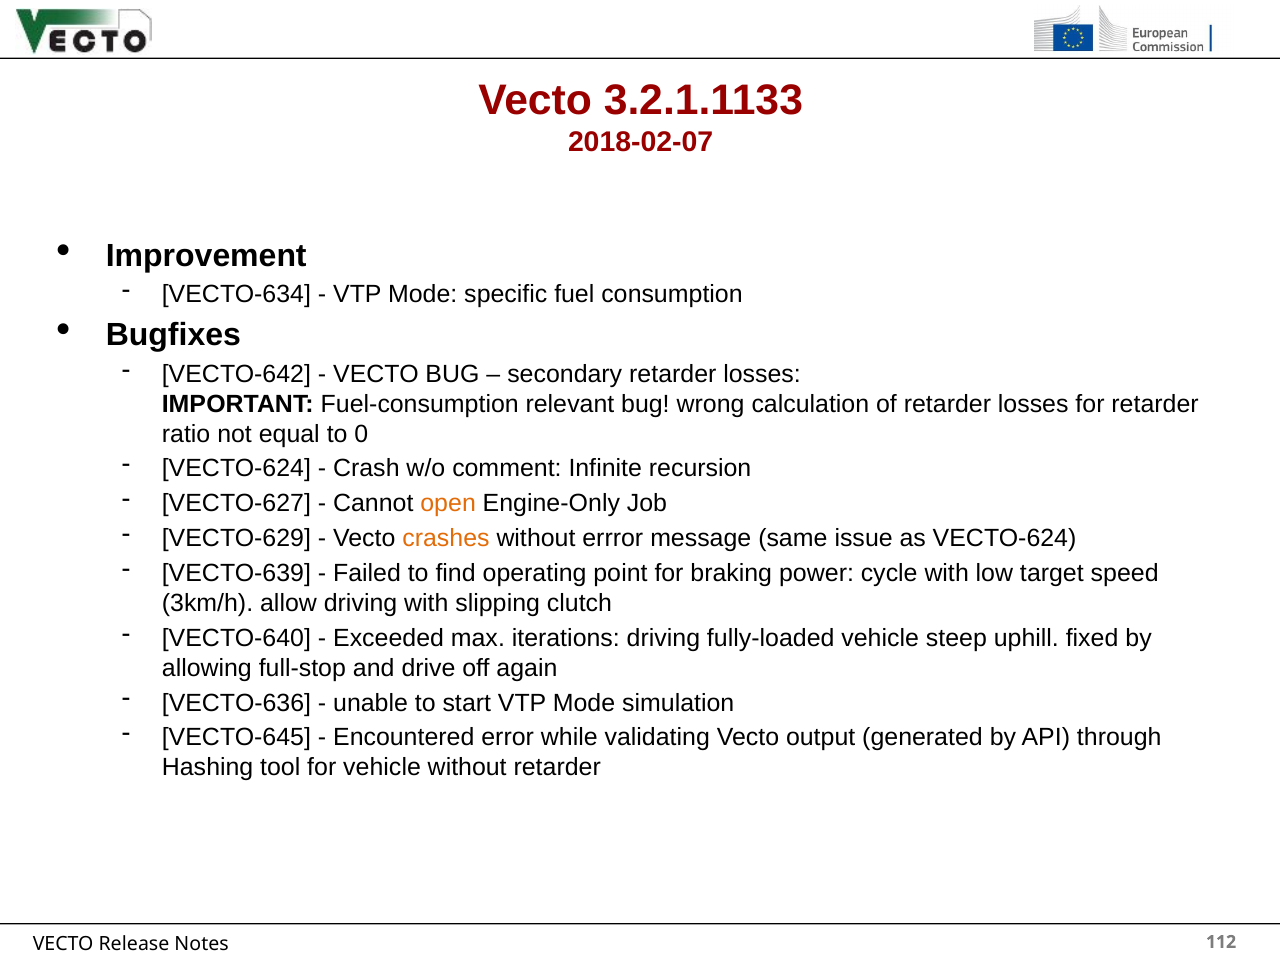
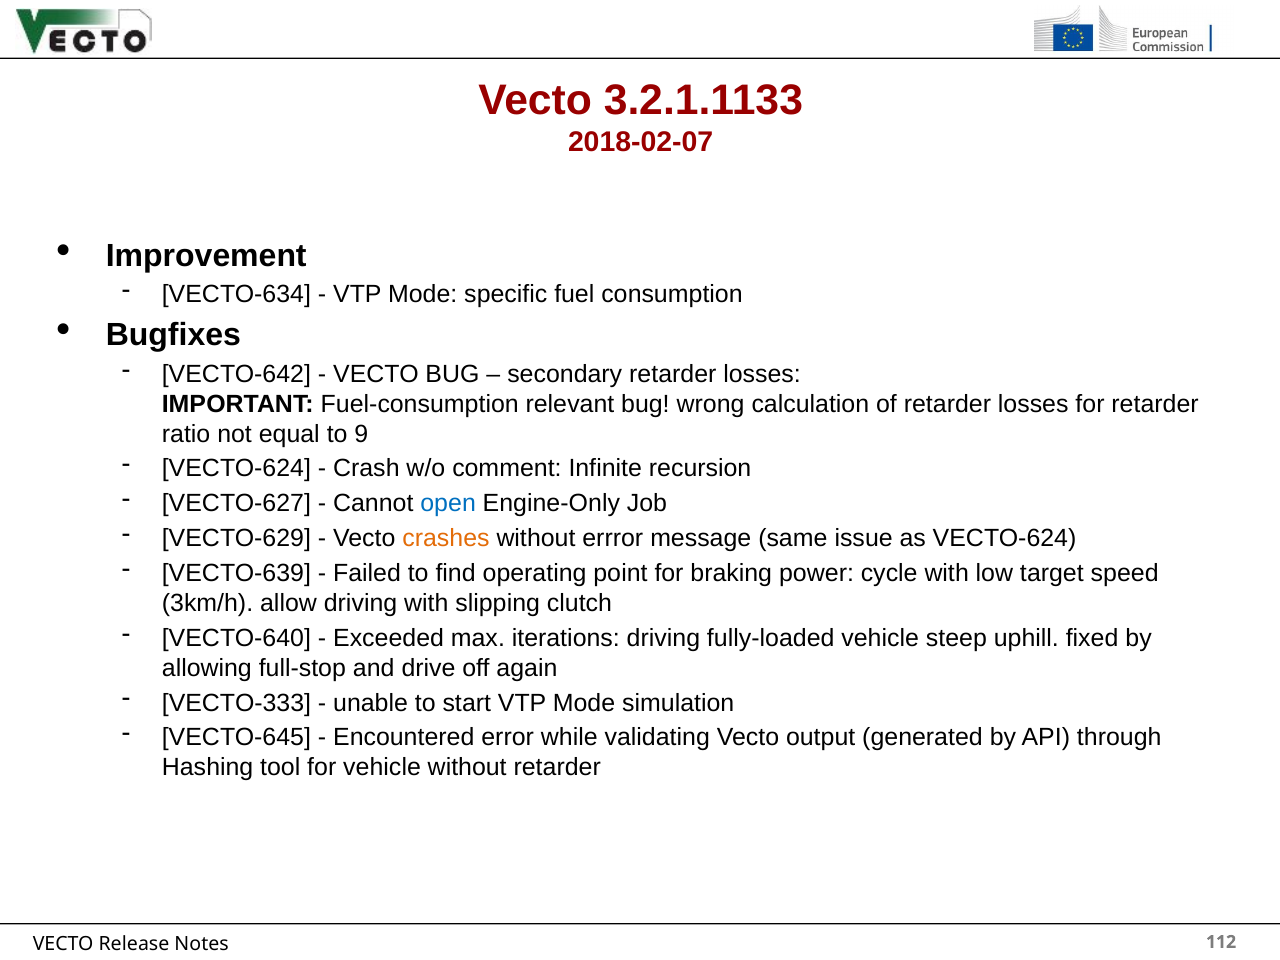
0: 0 -> 9 (361, 434)
open colour: orange -> blue (448, 504)
VECTO-636: VECTO-636 -> VECTO-333 (236, 703)
